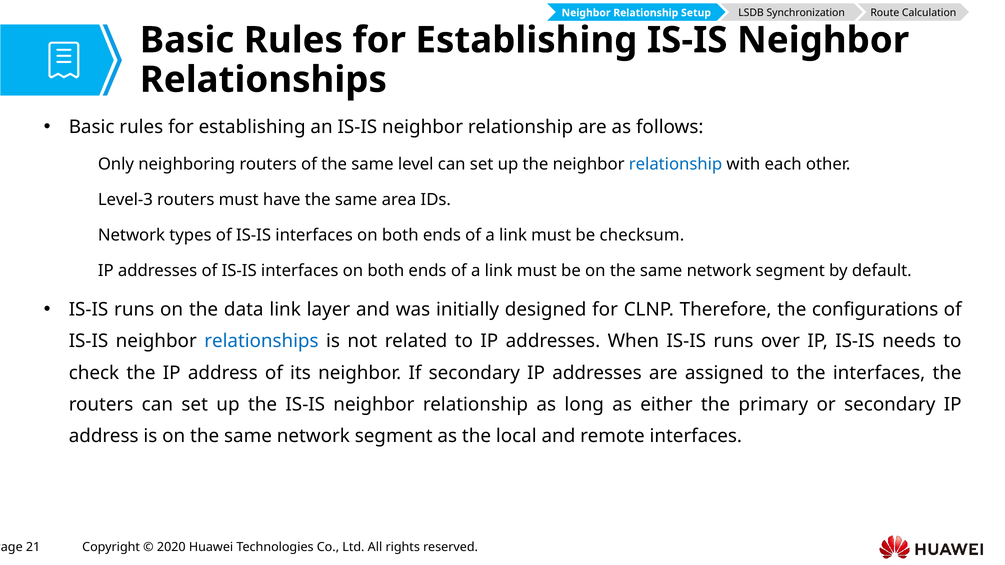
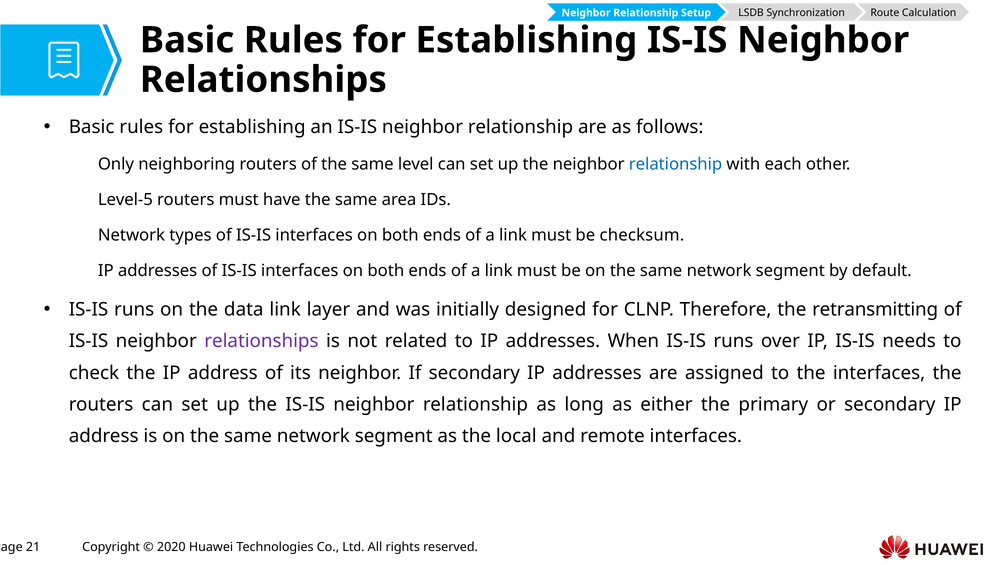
Level-3: Level-3 -> Level-5 (125, 200)
configurations: configurations -> retransmitting (875, 310)
relationships colour: blue -> purple (261, 341)
